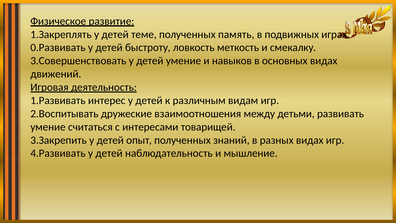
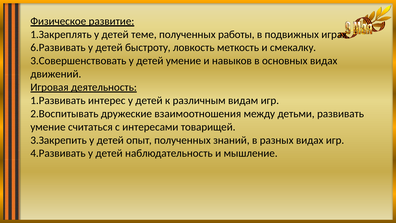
память: память -> работы (236, 34)
0.Развивать: 0.Развивать -> 6.Развивать (58, 48)
